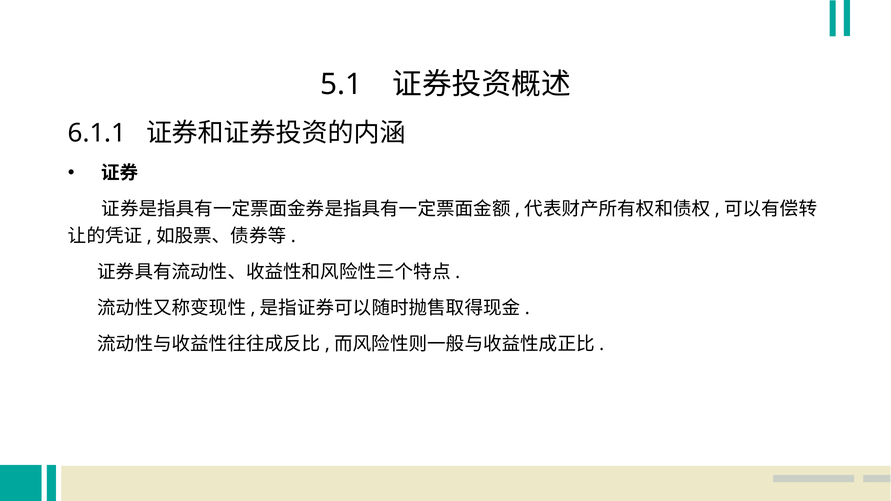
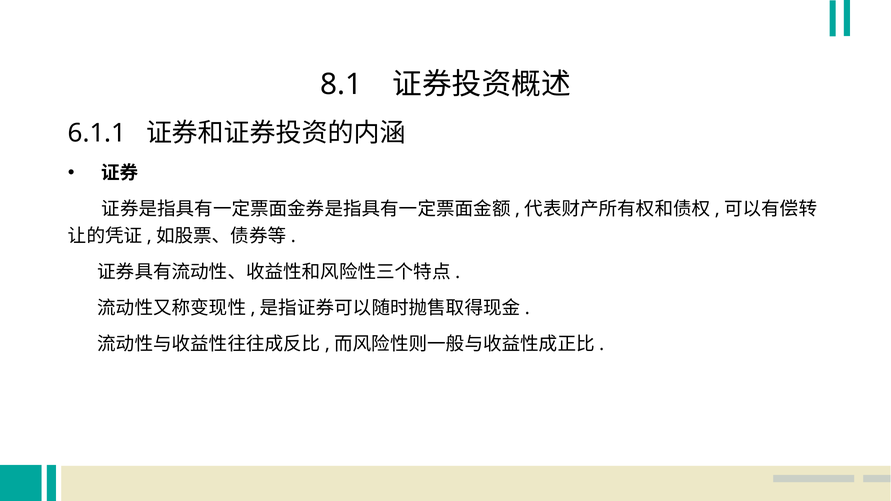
5.1: 5.1 -> 8.1 (341, 85)
